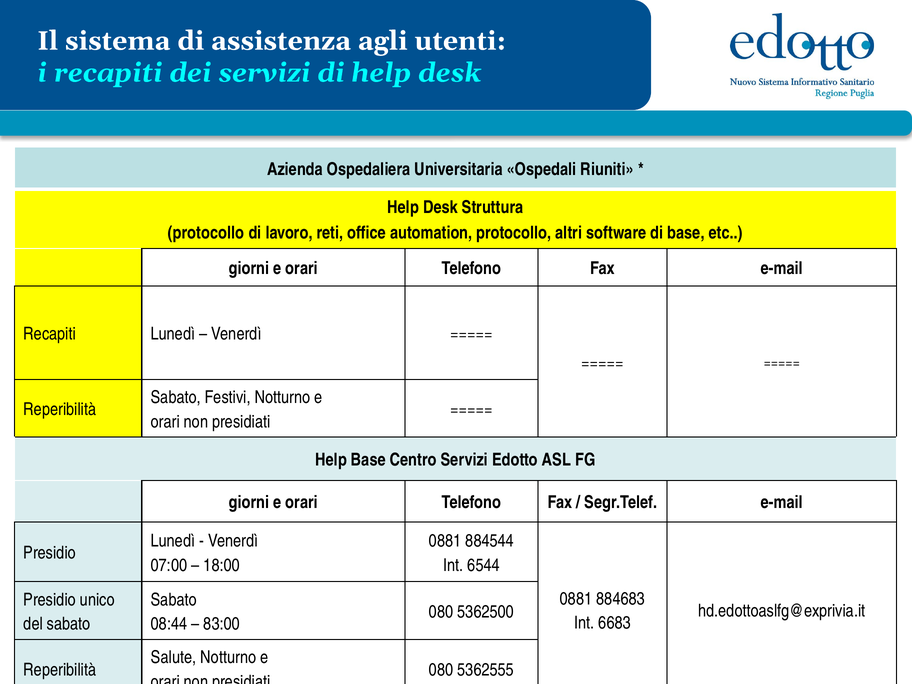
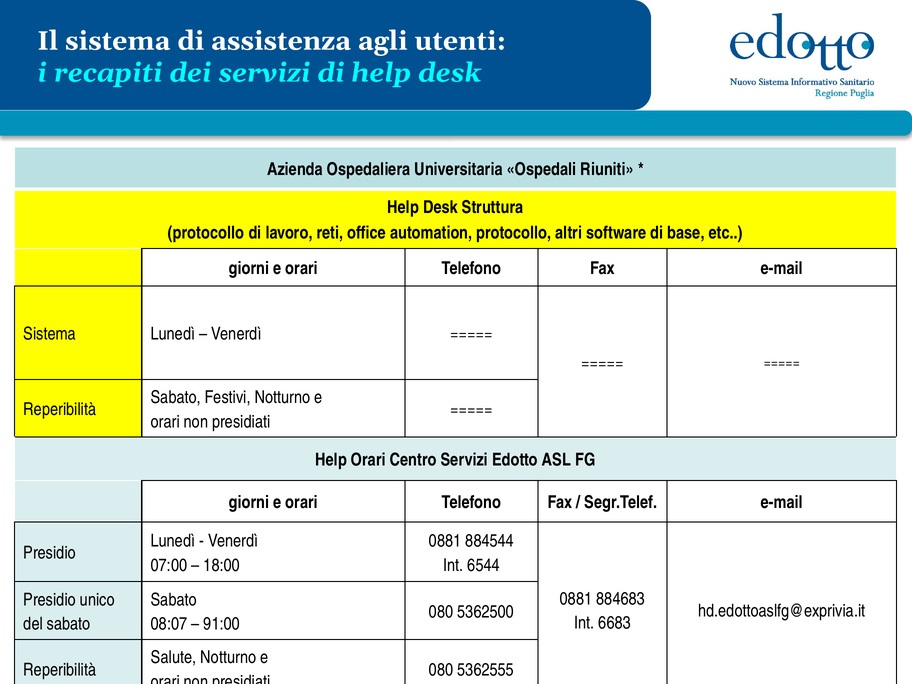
Recapiti: Recapiti -> Sistema (50, 334)
Help Base: Base -> Orari (368, 460)
08:44: 08:44 -> 08:07 (169, 624)
83:00: 83:00 -> 91:00 (222, 624)
